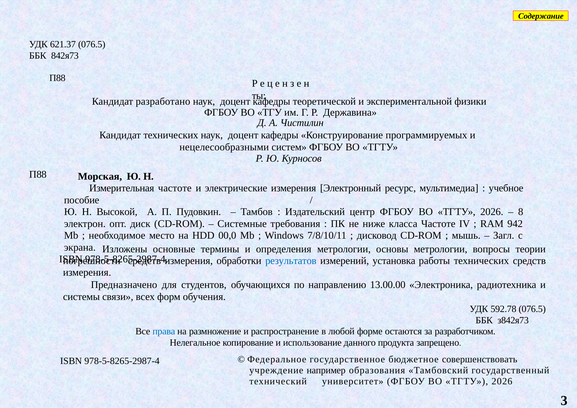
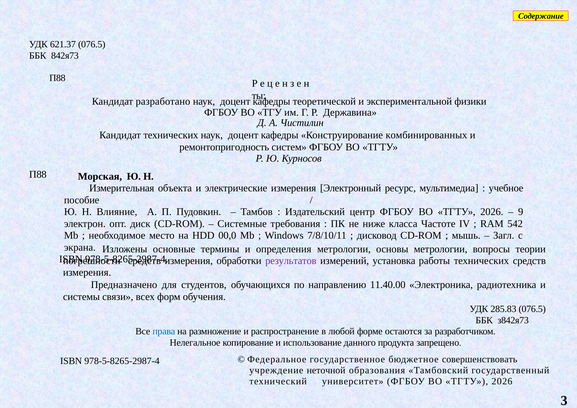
программируемых: программируемых -> комбинированных (426, 135)
нецелесообразными: нецелесообразными -> ремонтопригодность (224, 147)
Измерительная частоте: частоте -> объекта (175, 188)
Высокой: Высокой -> Влияние (117, 212)
8: 8 -> 9 (521, 212)
942: 942 -> 542 (515, 224)
результатов colour: blue -> purple (291, 261)
13.00.00: 13.00.00 -> 11.40.00 (388, 285)
592.78: 592.78 -> 285.83 (503, 309)
например: например -> неточной (326, 370)
